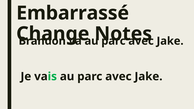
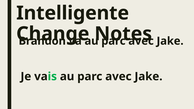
Embarrassé: Embarrassé -> Intelligente (73, 13)
